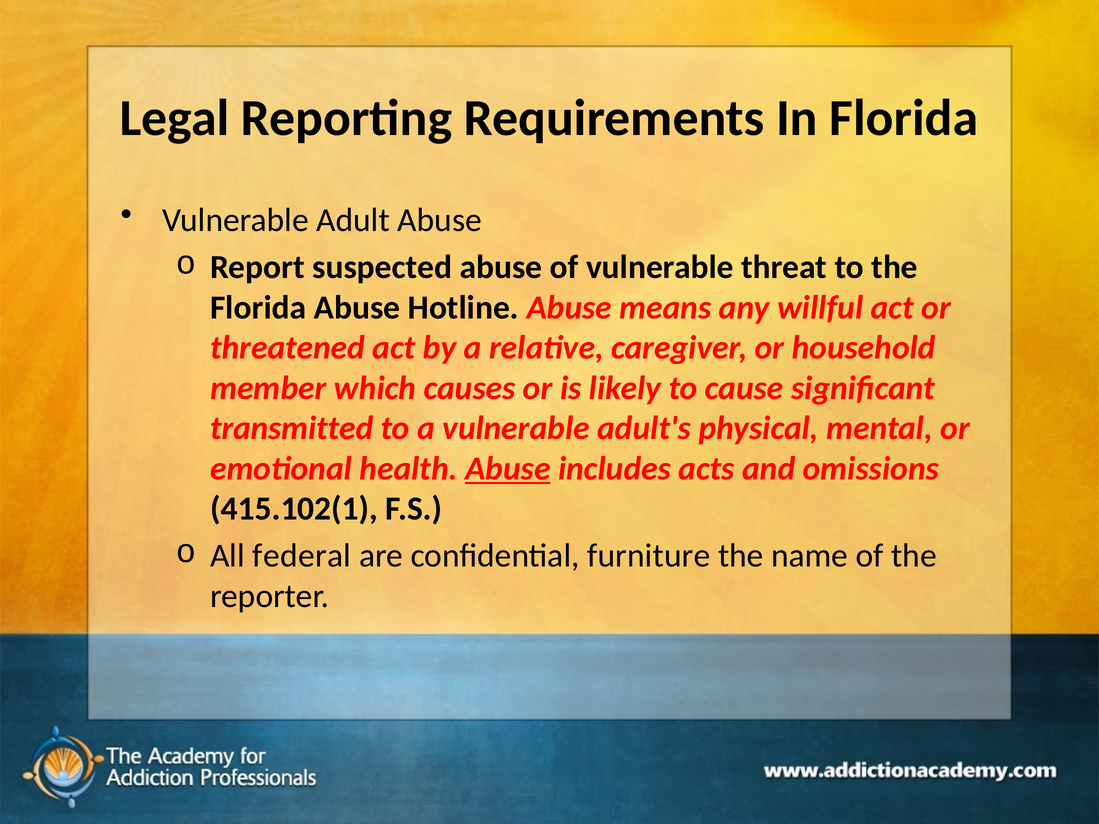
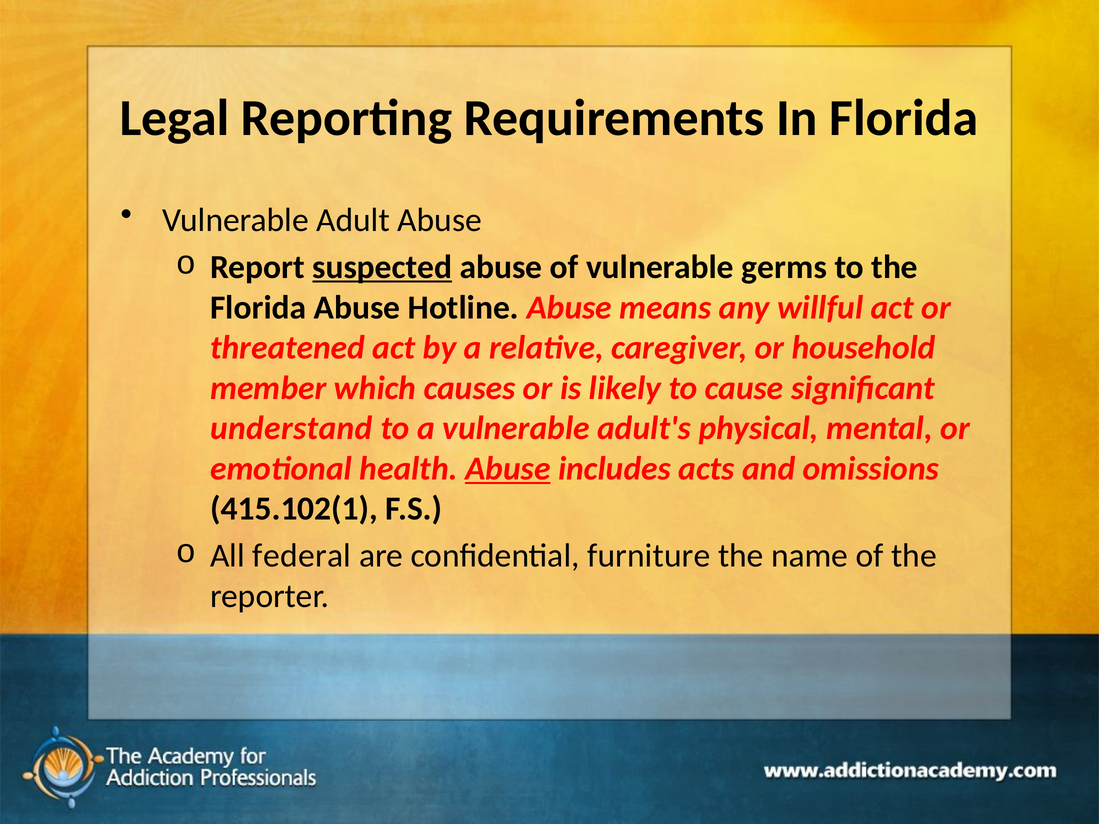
suspected underline: none -> present (382, 267)
threat: threat -> germs (784, 267)
transmitted: transmitted -> understand (291, 428)
